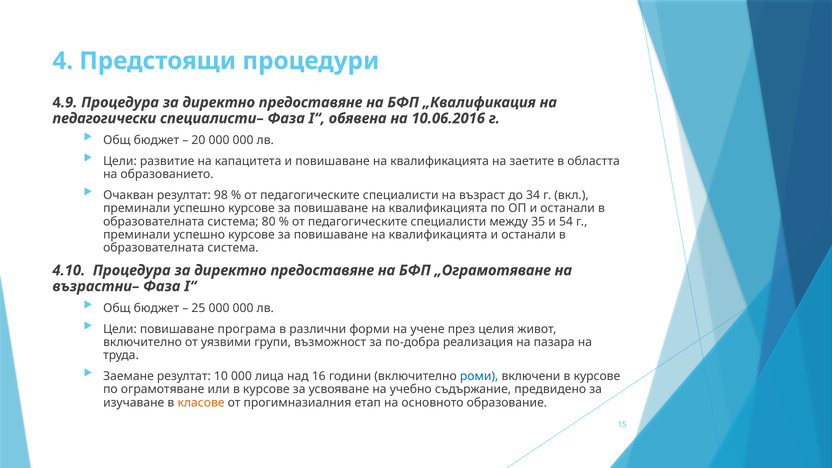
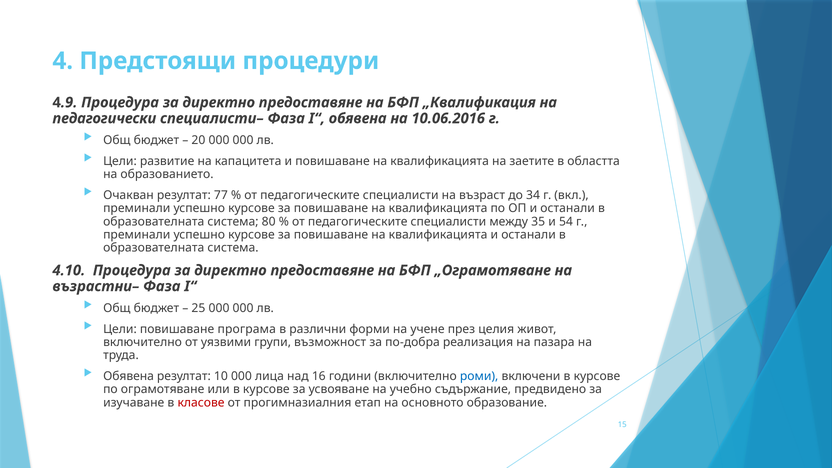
98: 98 -> 77 (221, 195)
Заемане: Заемане -> Обявена (129, 376)
класове colour: orange -> red (201, 403)
